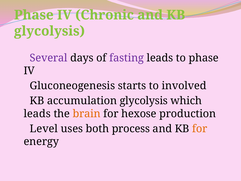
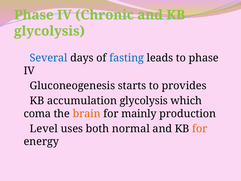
Several colour: purple -> blue (49, 58)
fasting colour: purple -> blue (127, 58)
involved: involved -> provides (184, 86)
leads: leads -> coma (37, 114)
hexose: hexose -> mainly (139, 114)
process: process -> normal (131, 129)
